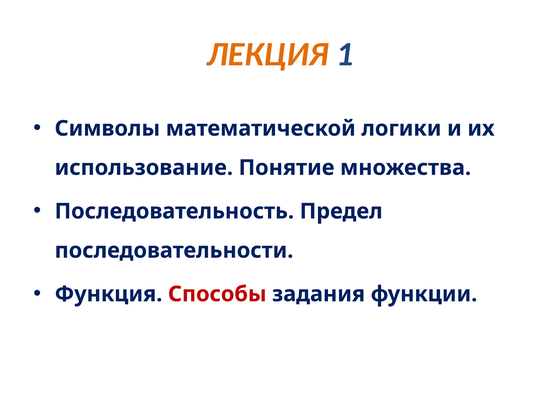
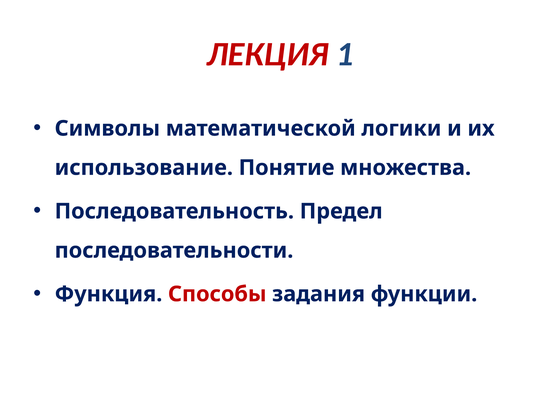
ЛЕКЦИЯ colour: orange -> red (267, 54)
